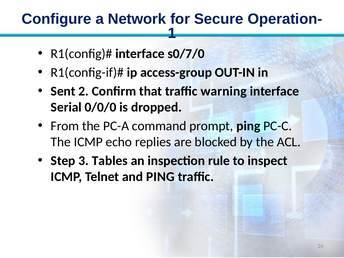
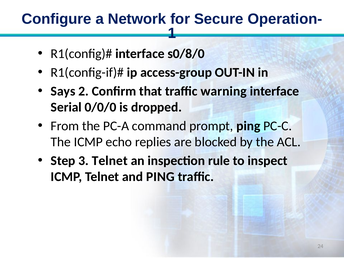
s0/7/0: s0/7/0 -> s0/8/0 (186, 54)
Sent: Sent -> Says (63, 91)
3 Tables: Tables -> Telnet (110, 161)
